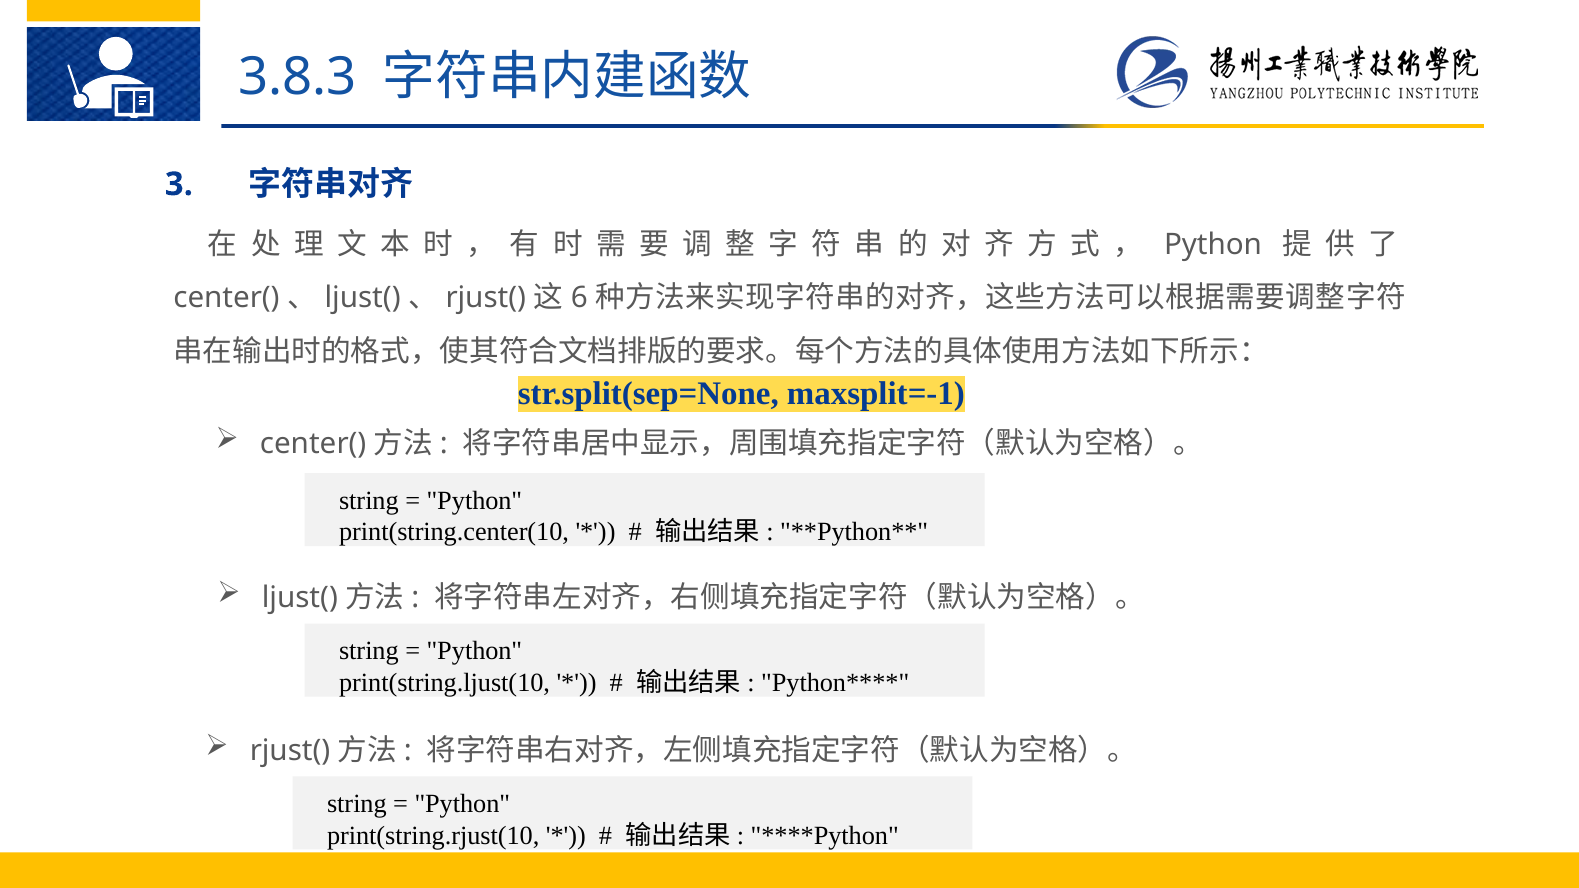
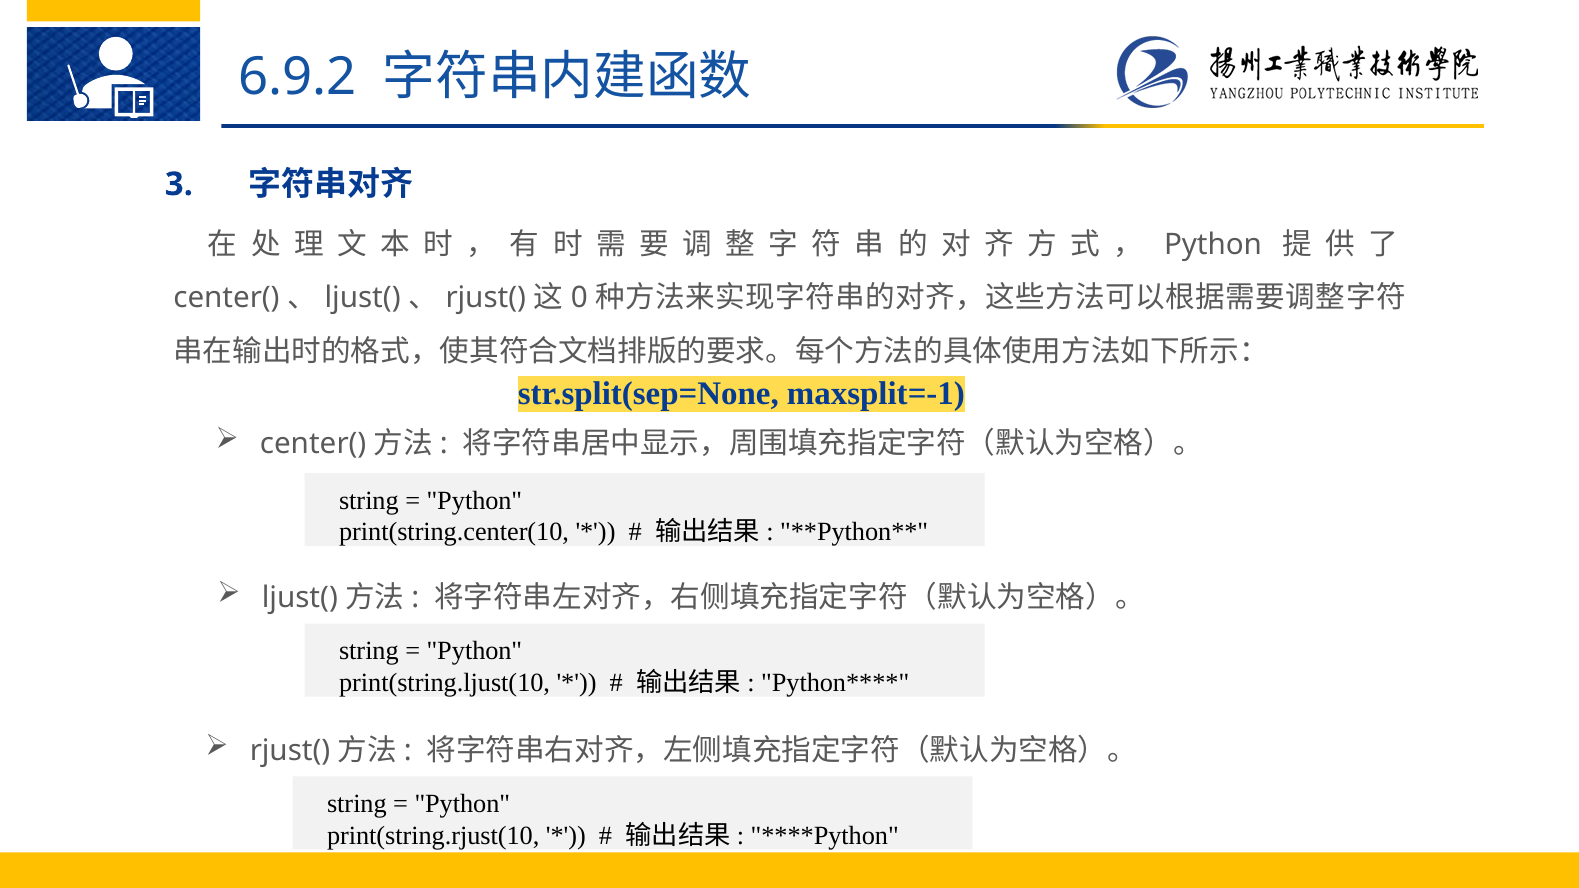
3.8.3: 3.8.3 -> 6.9.2 (297, 77)
6: 6 -> 0 (579, 298)
